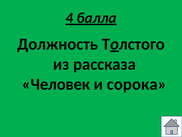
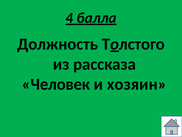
сорока: сорока -> хозяин (137, 84)
